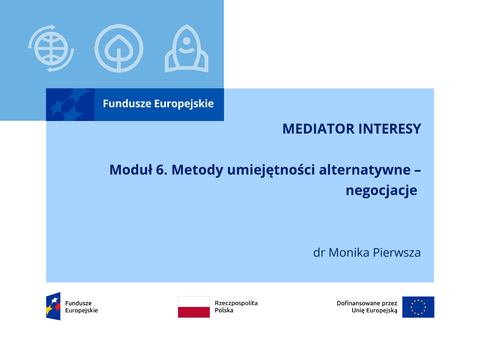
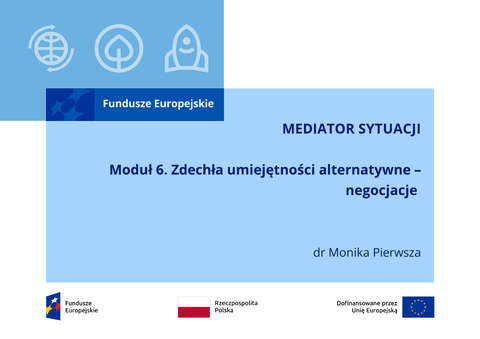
INTERESY: INTERESY -> SYTUACJI (390, 129)
Metody: Metody -> Zdechła (197, 170)
